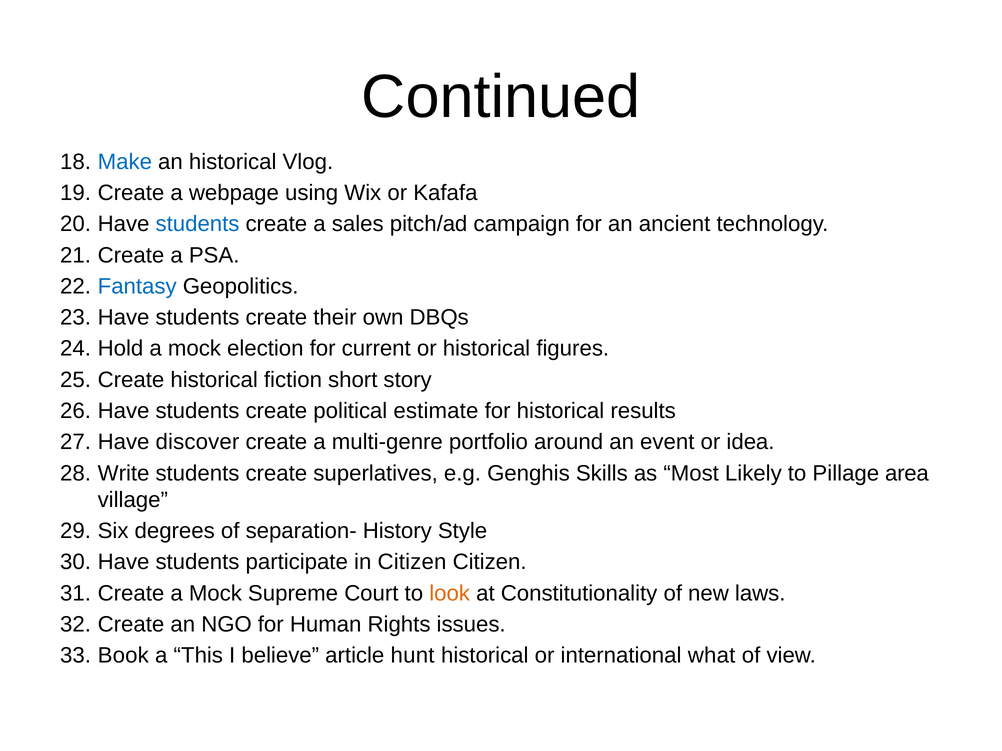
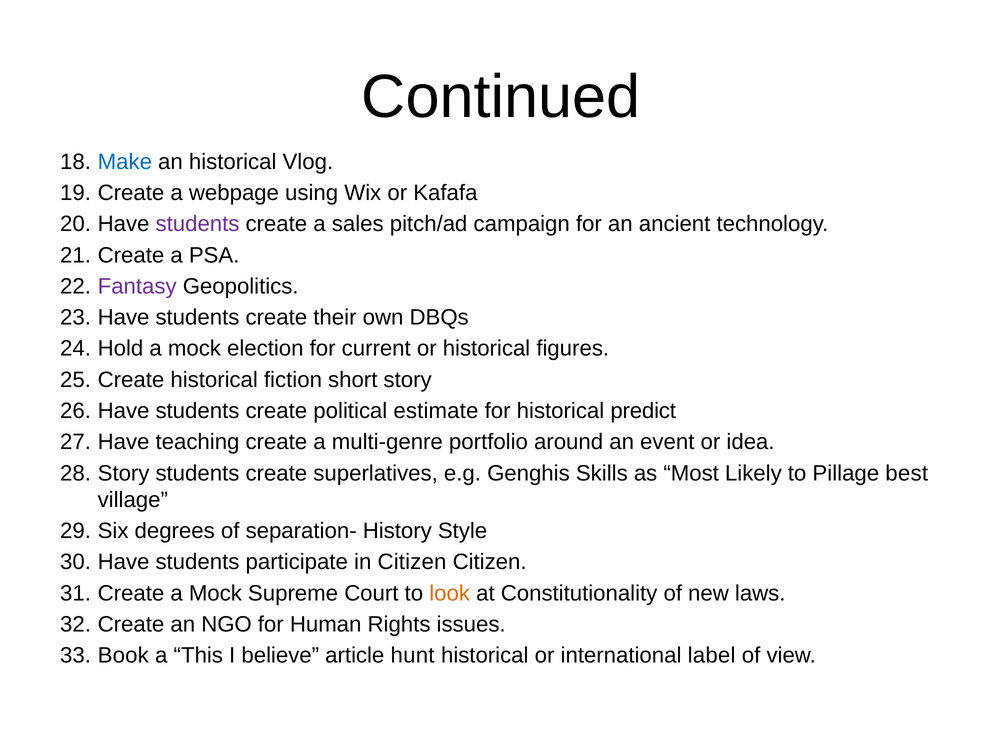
students colour: blue -> purple (198, 224)
Fantasy colour: blue -> purple (137, 287)
results: results -> predict (643, 411)
discover: discover -> teaching (198, 442)
Write: Write -> Story (124, 473)
area: area -> best (907, 473)
what: what -> label (712, 656)
